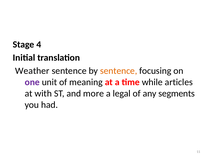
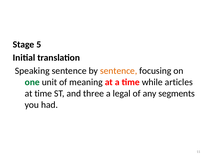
4: 4 -> 5 (39, 45)
Weather: Weather -> Speaking (32, 71)
one colour: purple -> green (32, 83)
at with: with -> time (43, 94)
more: more -> three (94, 94)
